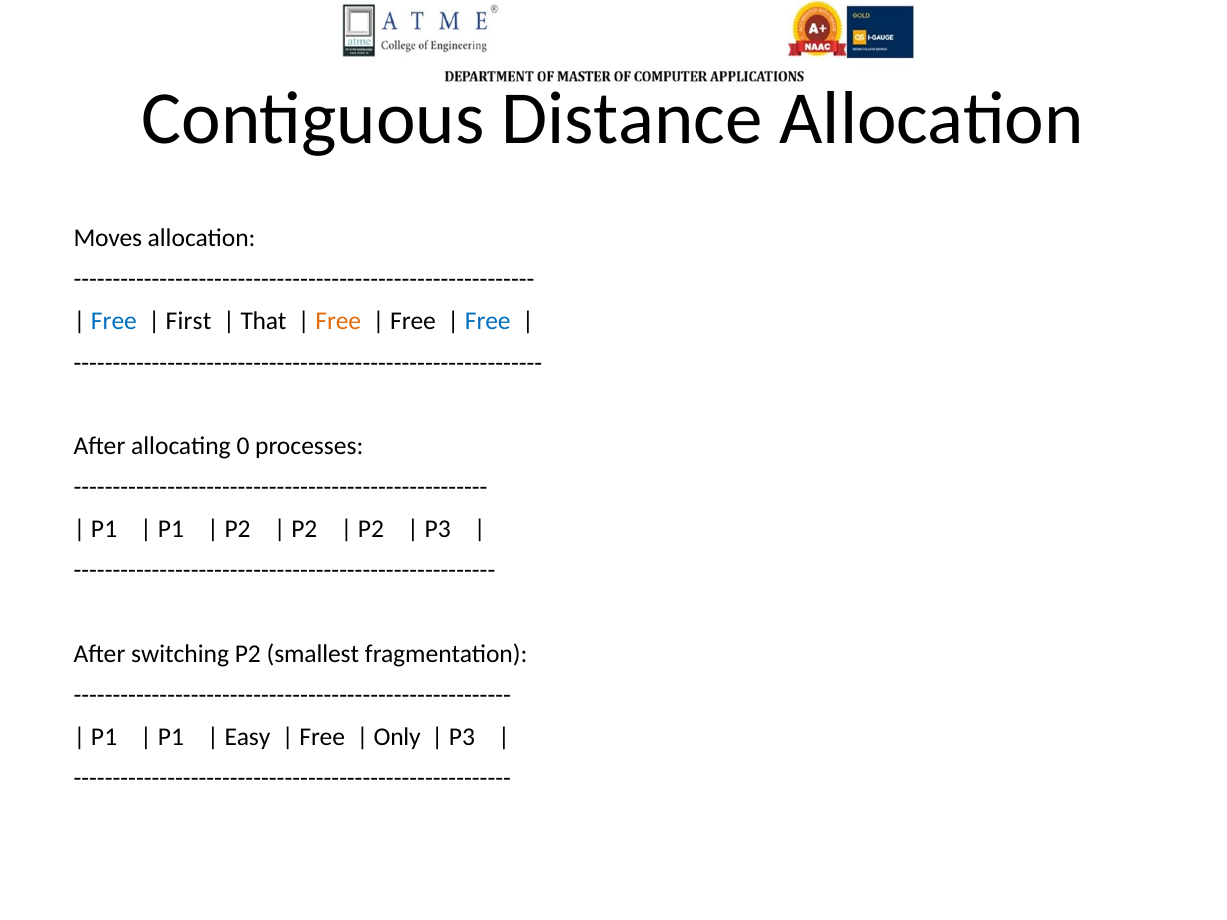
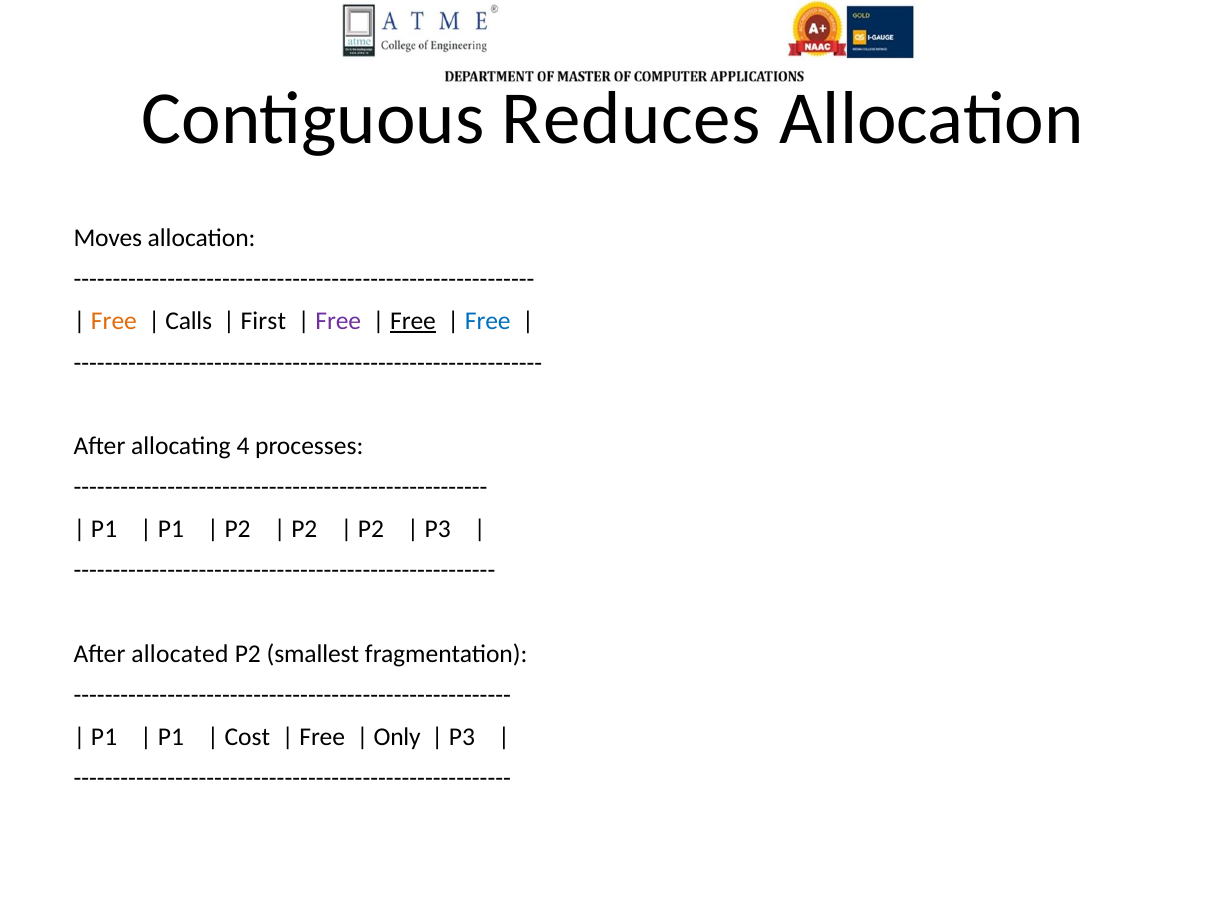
Distance: Distance -> Reduces (632, 119)
Free colour: blue -> orange (114, 321)
First: First -> Calls (189, 321)
That: That -> First (263, 321)
Free colour: orange -> purple (338, 321)
Free underline: none -> present (413, 321)
0: 0 -> 4 (243, 446)
switching: switching -> allocated (180, 654)
Easy: Easy -> Cost (247, 737)
